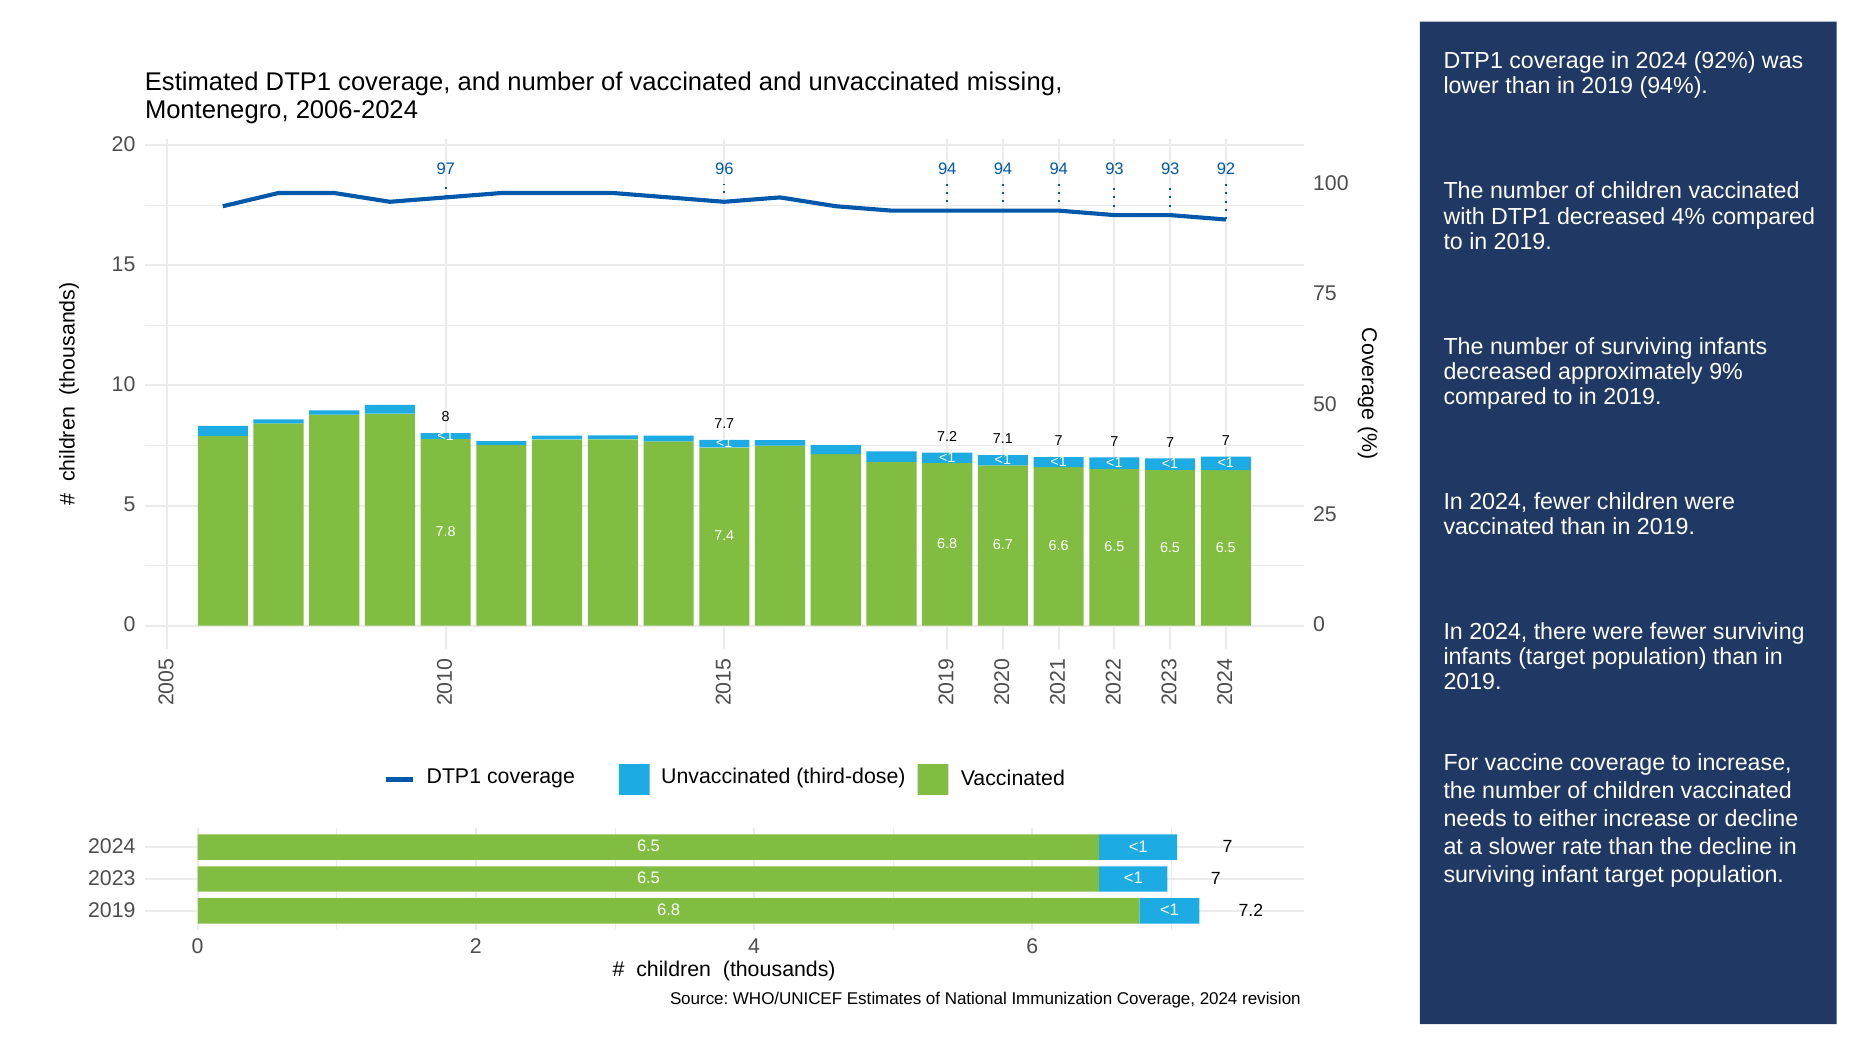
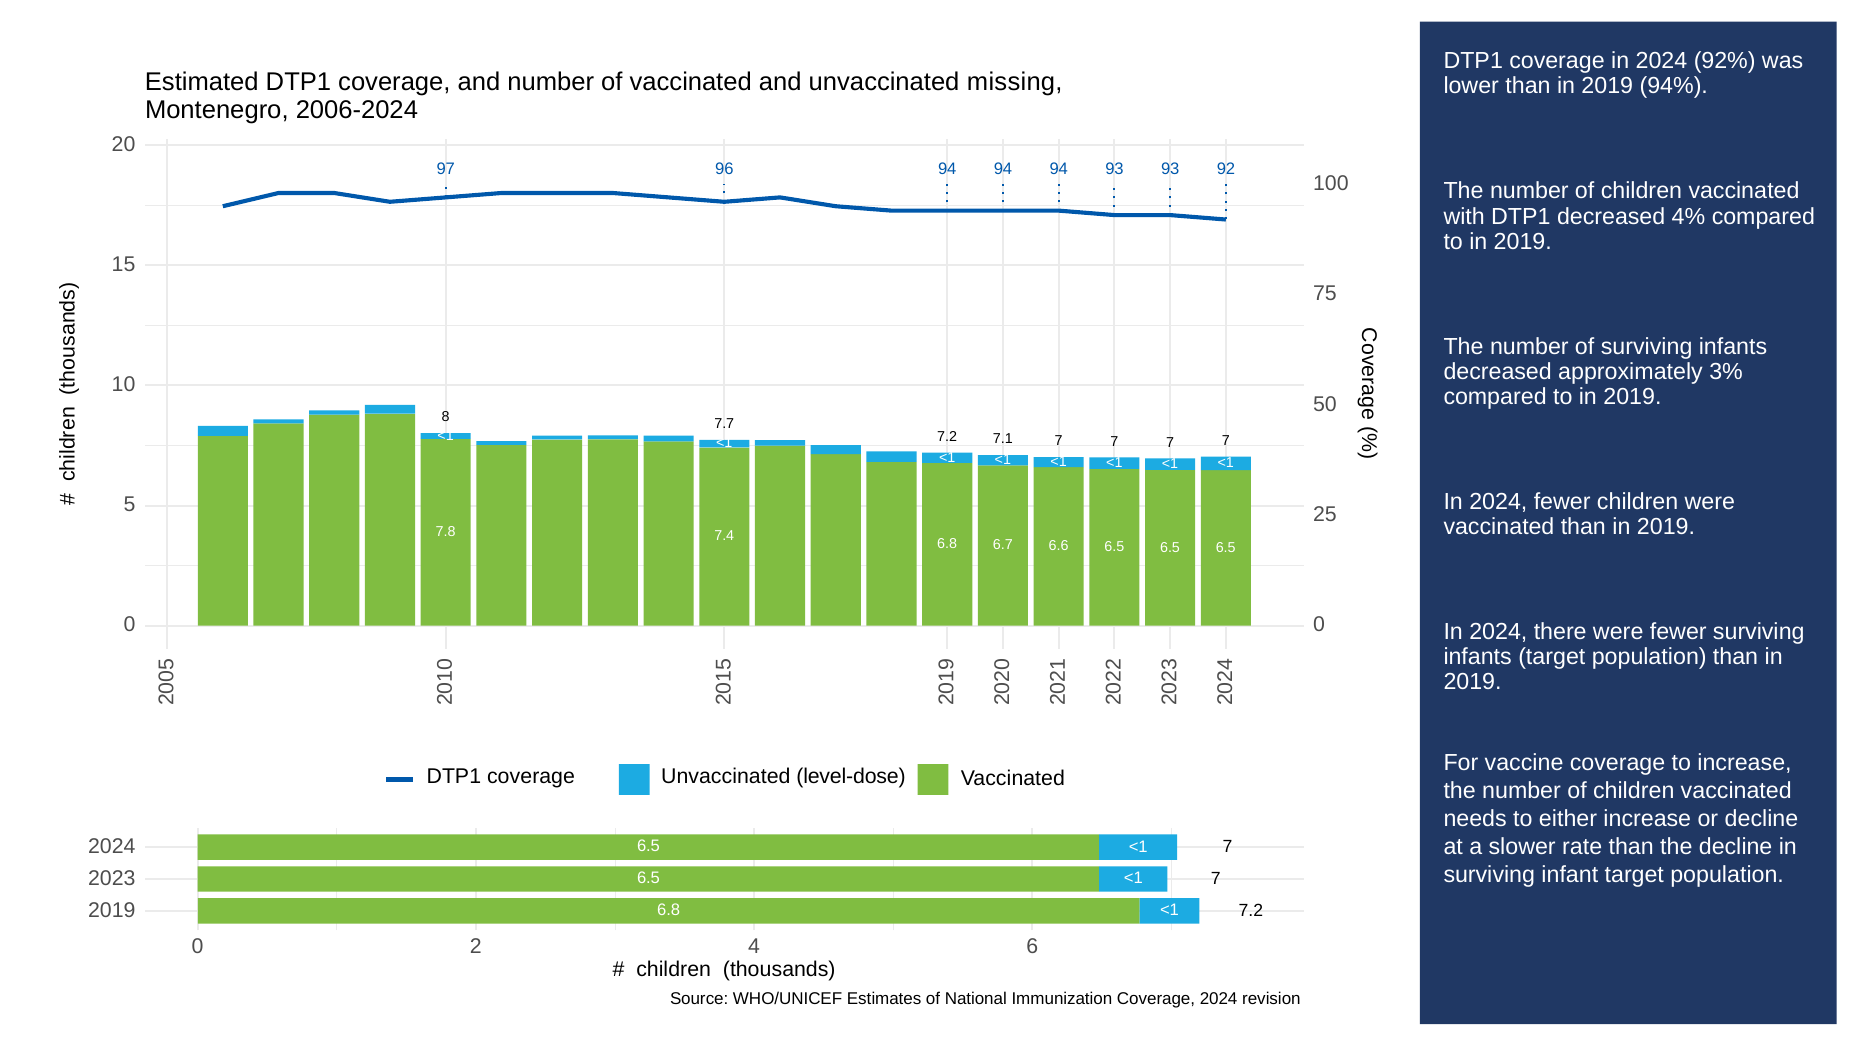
9%: 9% -> 3% (1726, 372)
third-dose: third-dose -> level-dose (851, 777)
